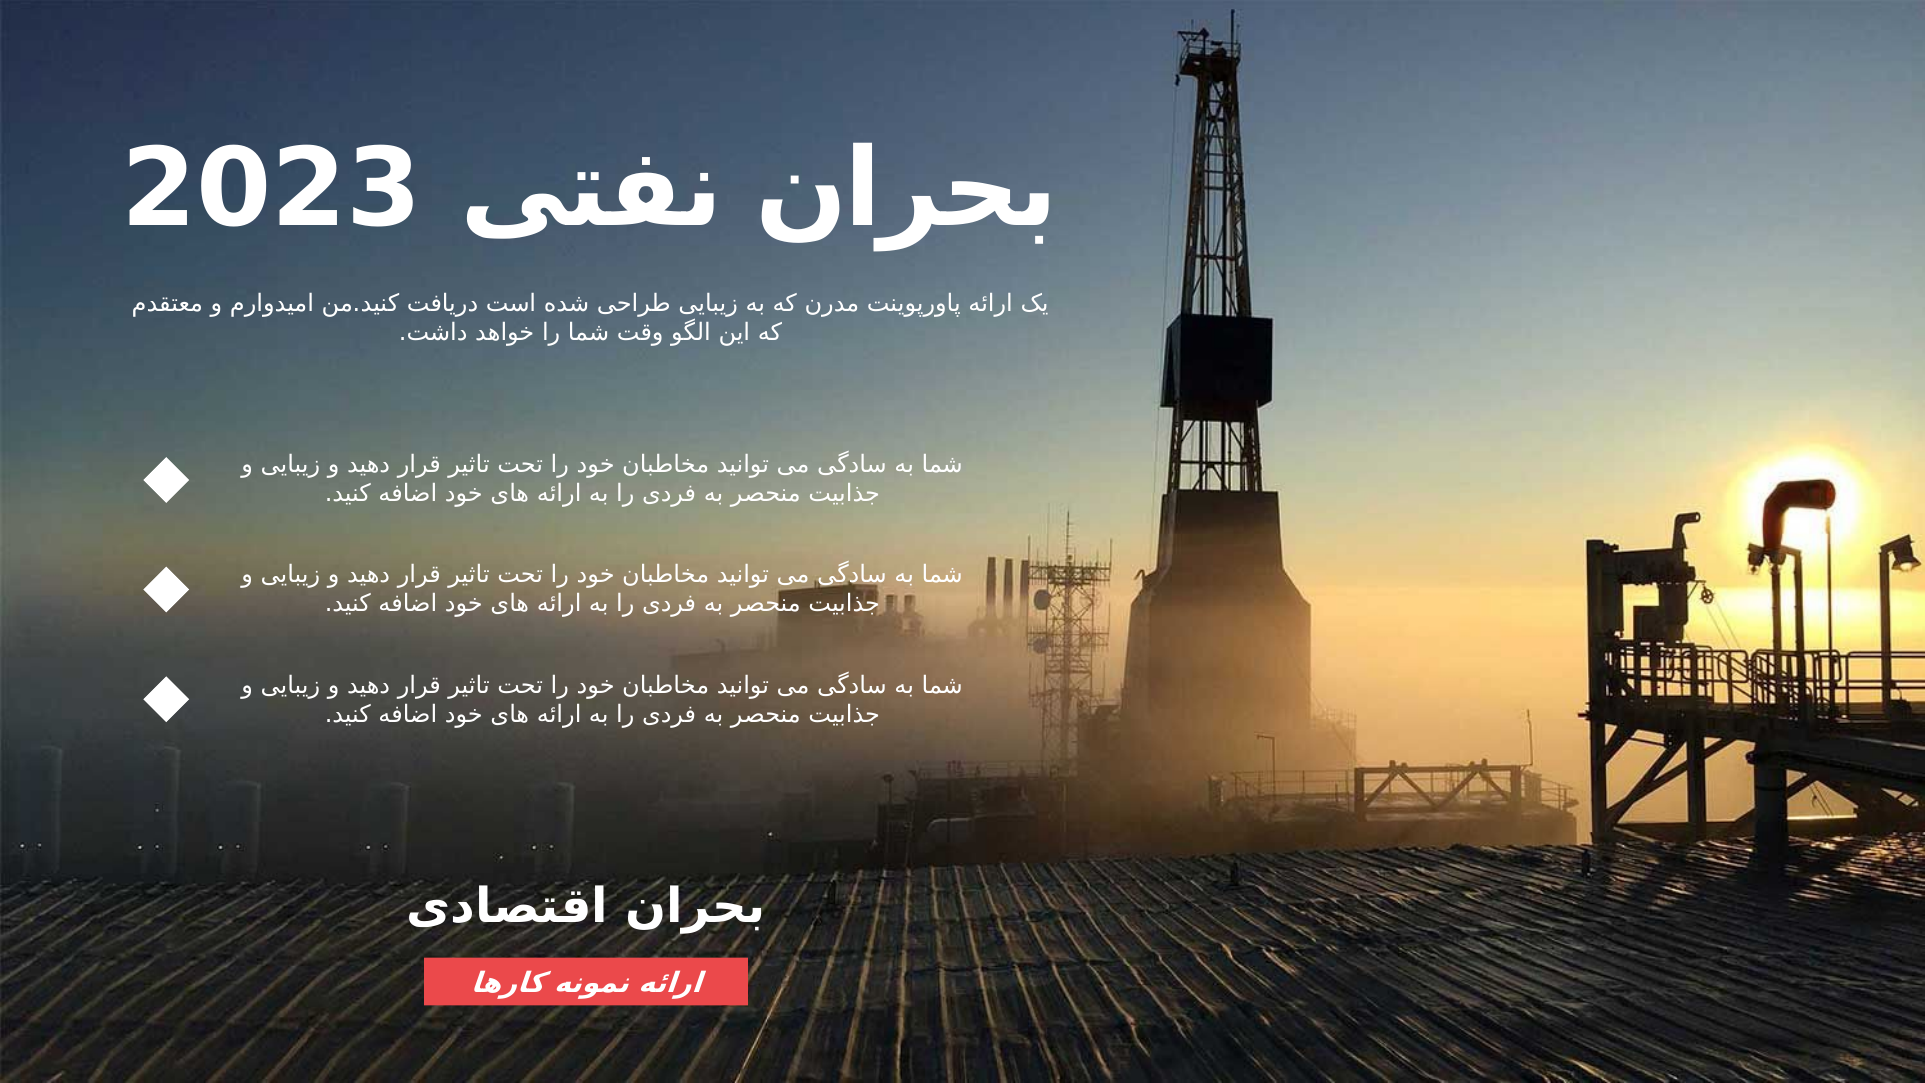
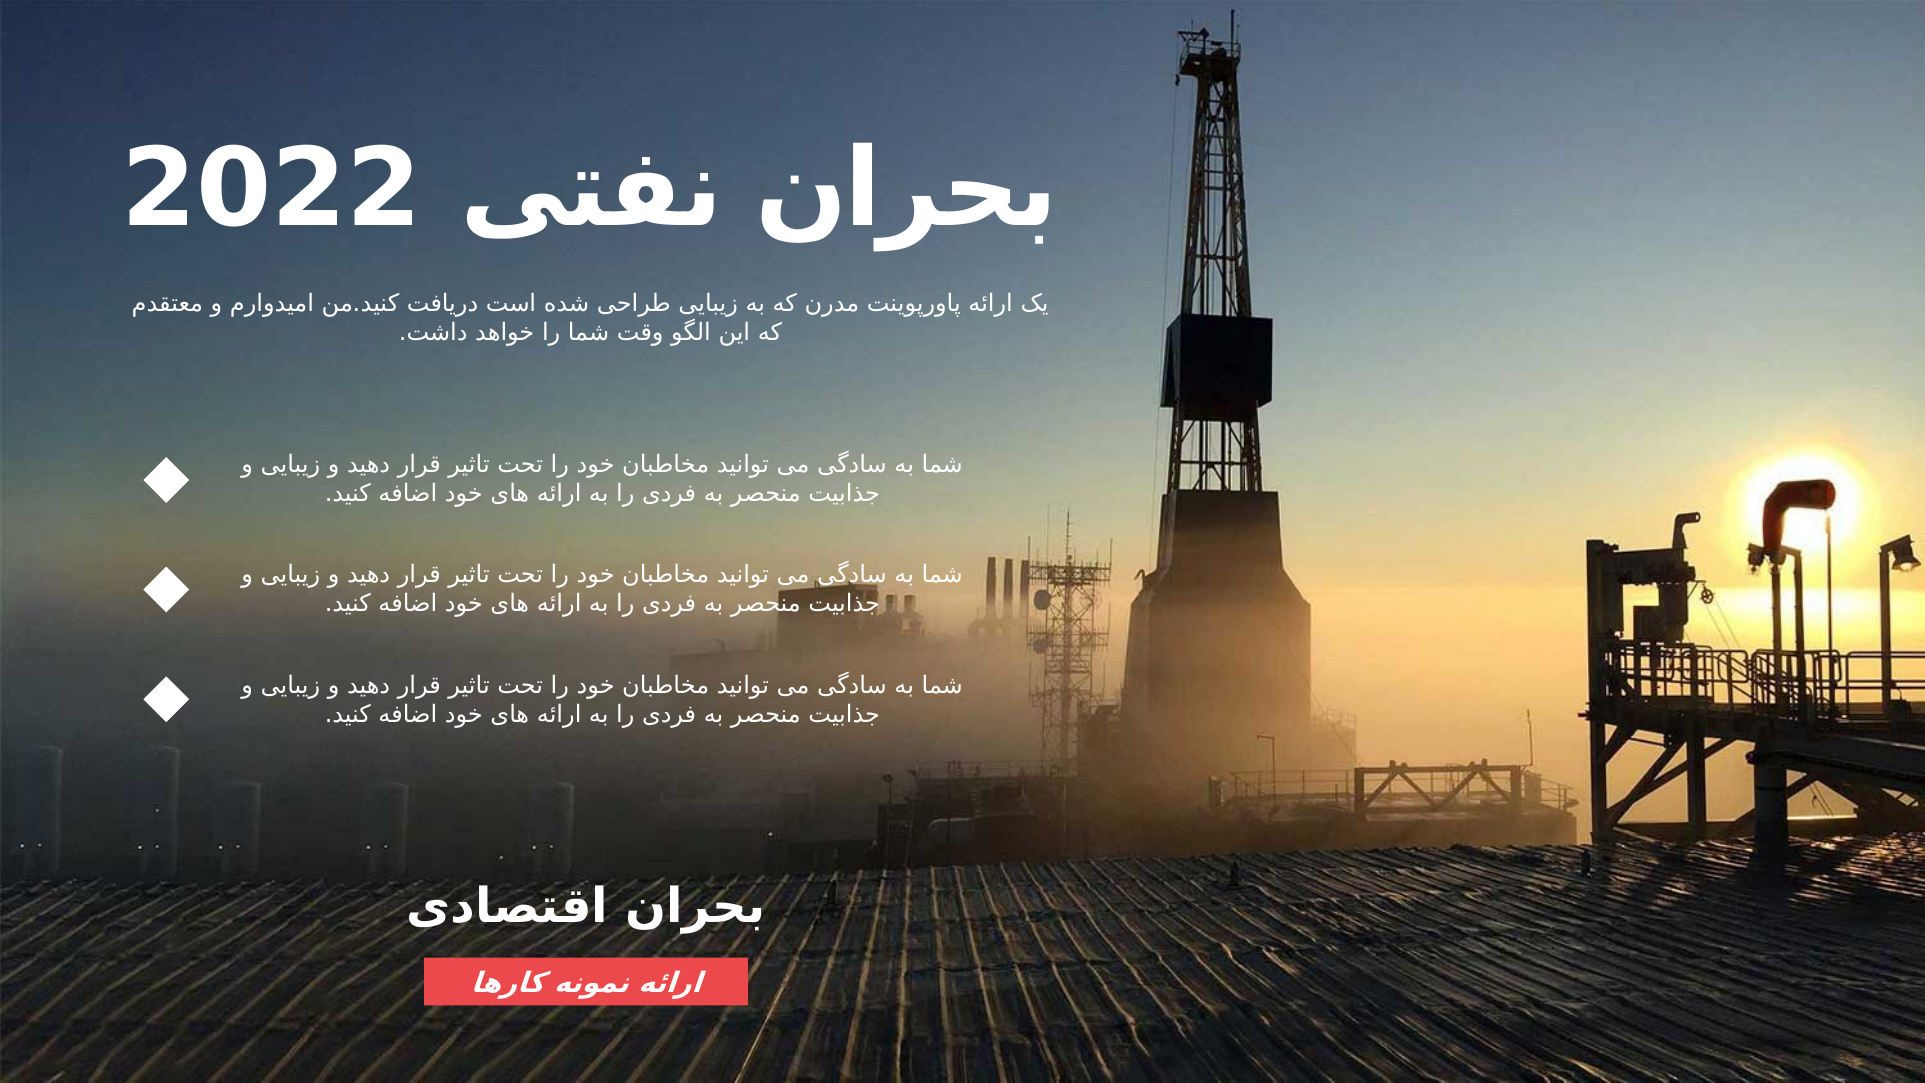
2023: 2023 -> 2022 (272, 190)
